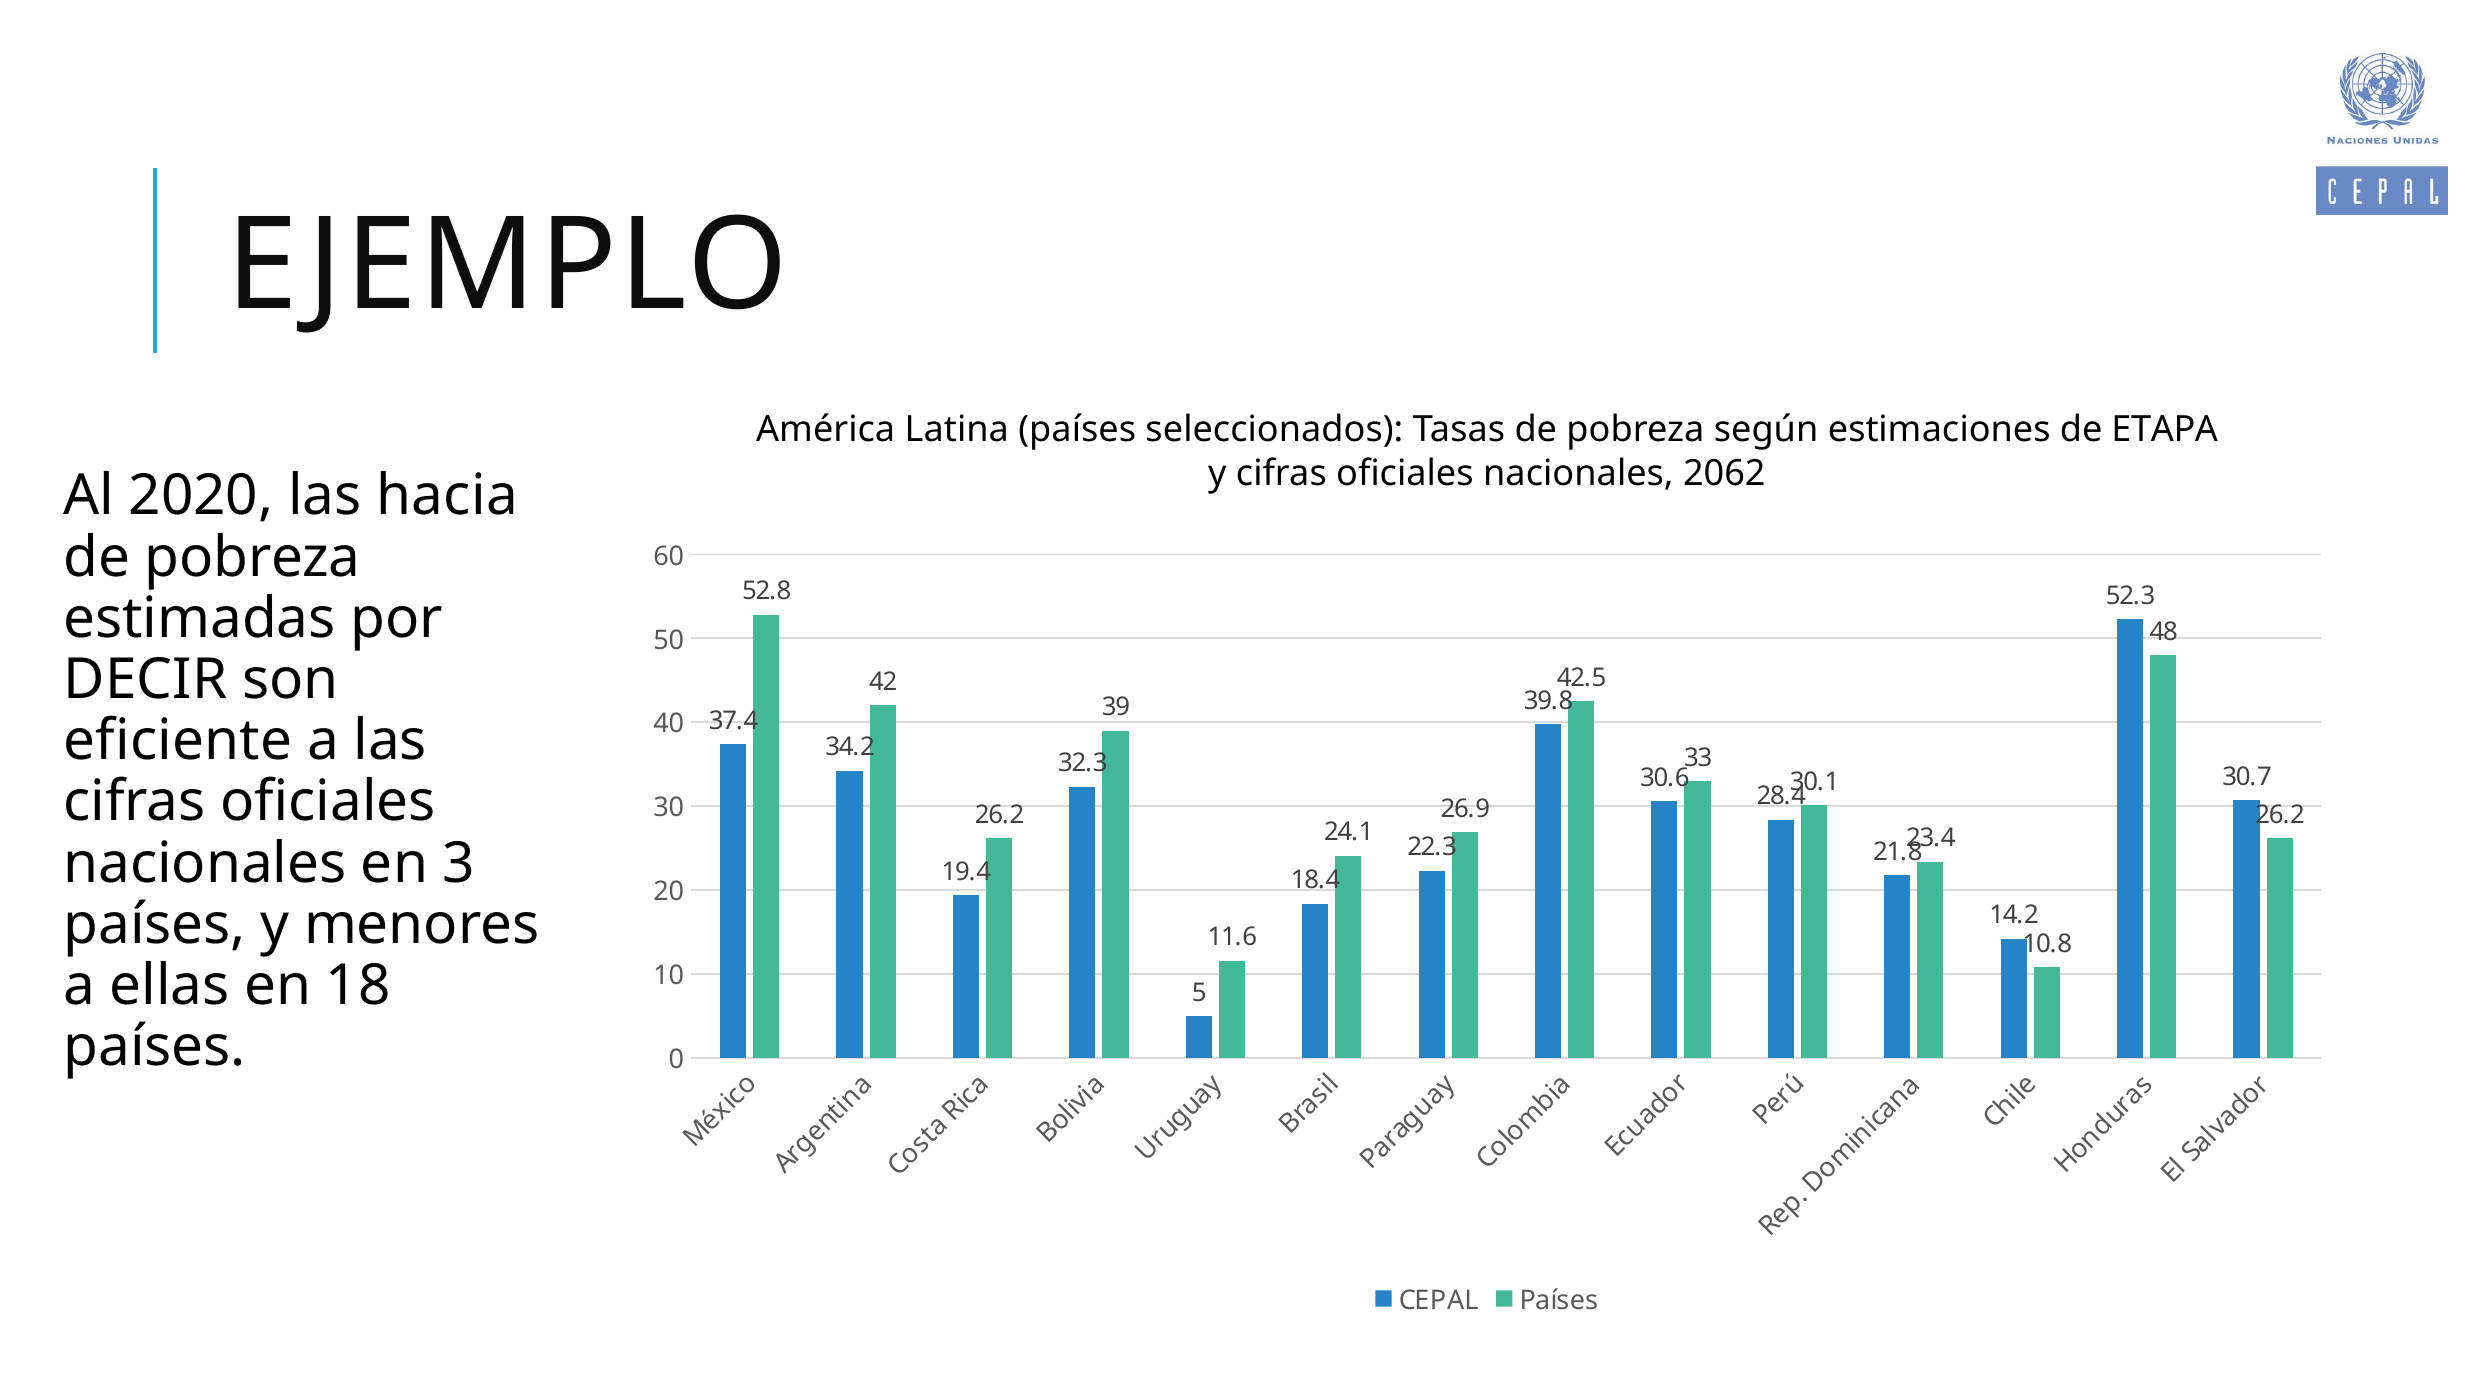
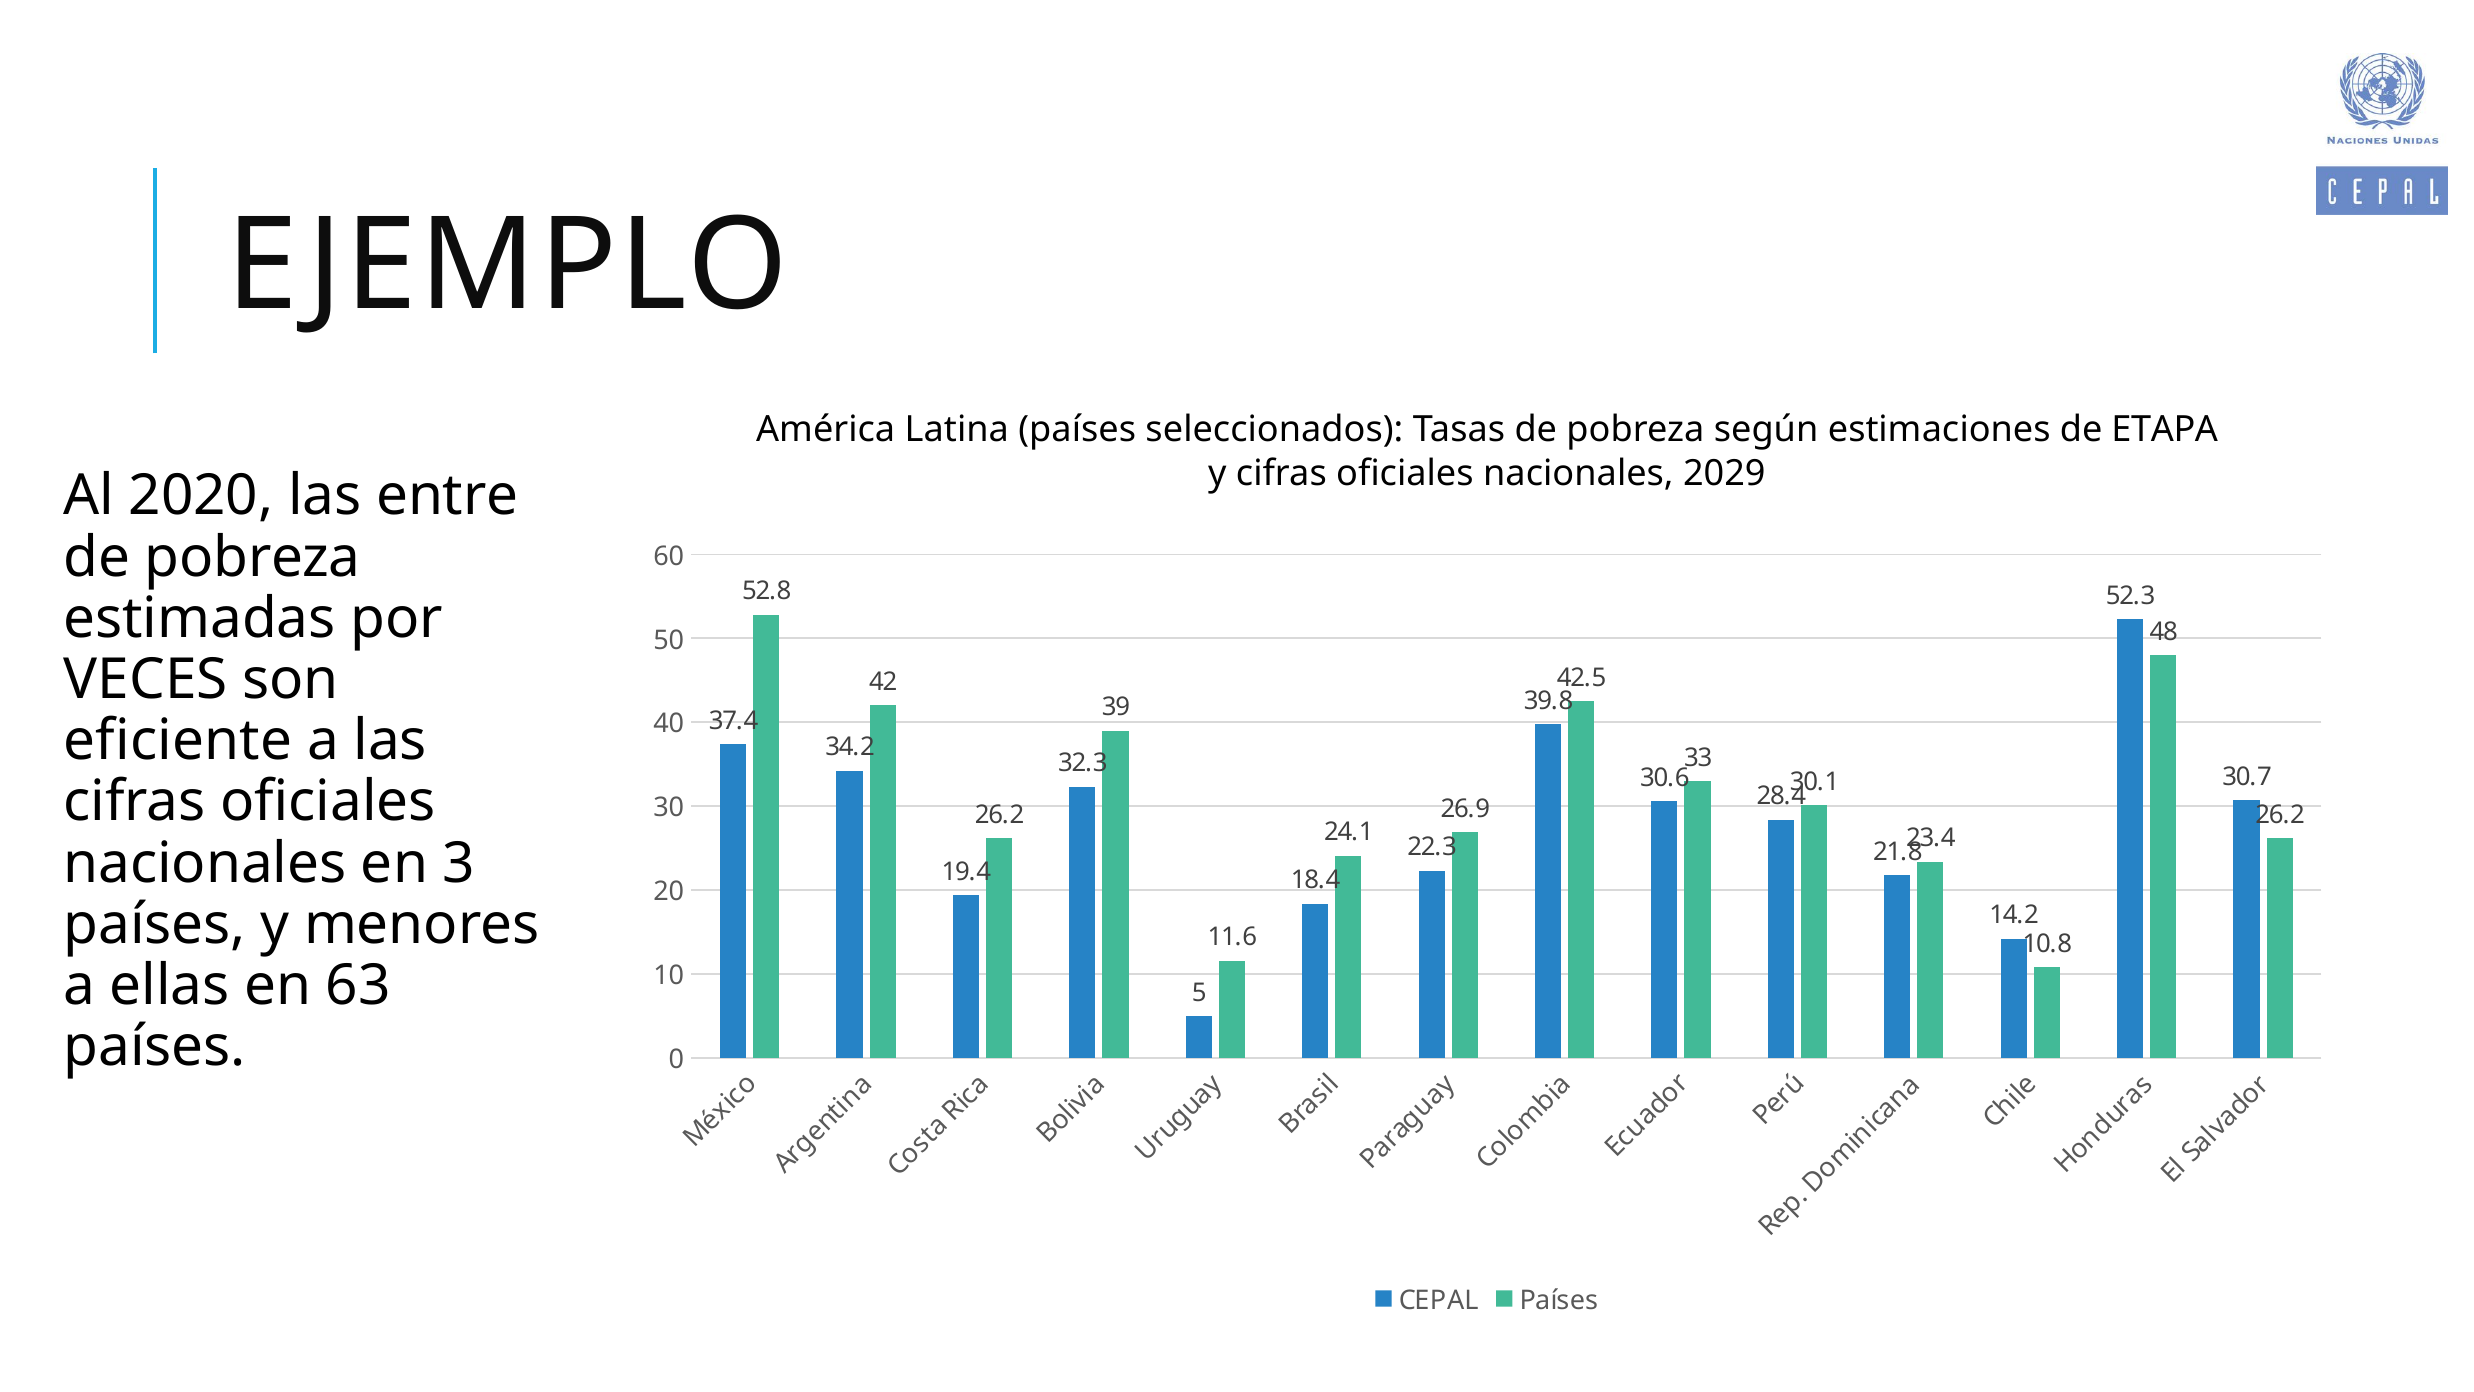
2062: 2062 -> 2029 (1724, 473)
hacia: hacia -> entre (447, 496)
DECIR: DECIR -> VECES (146, 680)
18: 18 -> 63 (358, 986)
